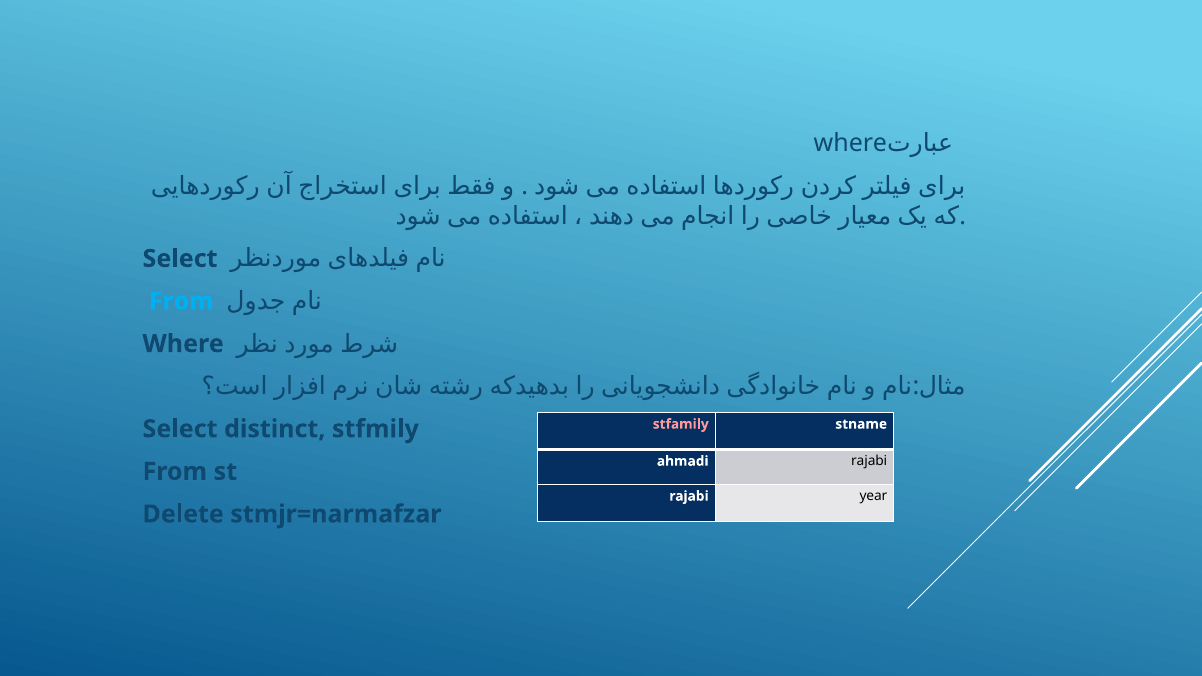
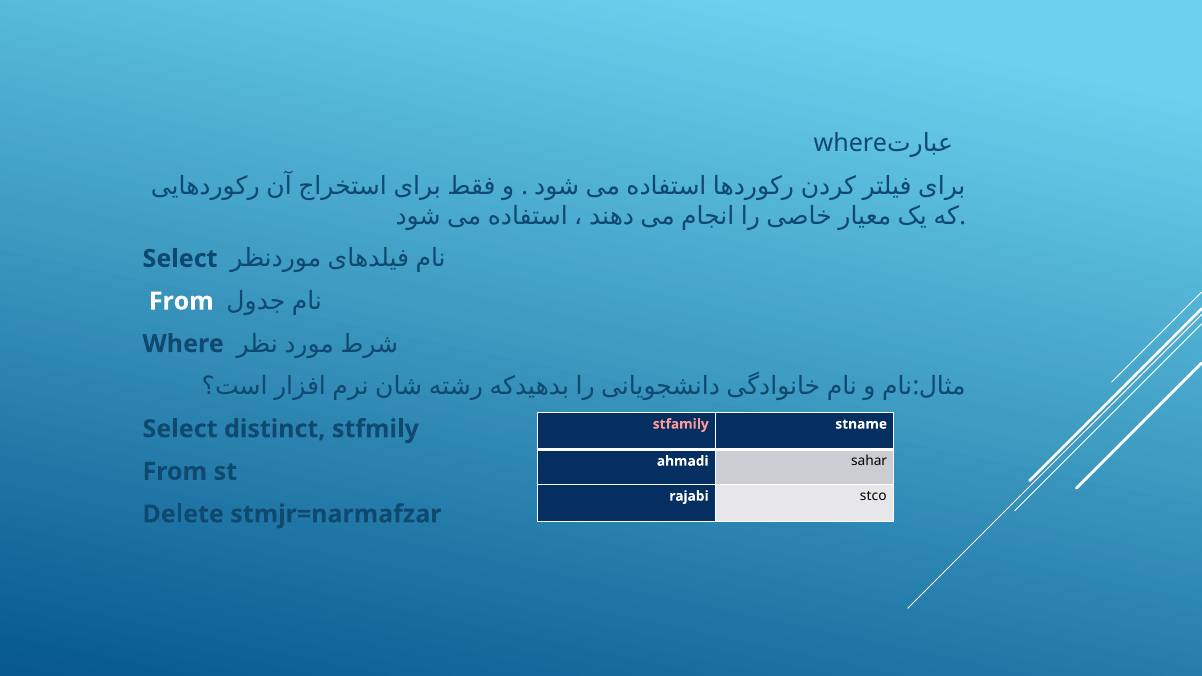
From colour: light blue -> white (181, 301)
ahmadi rajabi: rajabi -> sahar (869, 461)
year: year -> stco (873, 496)
